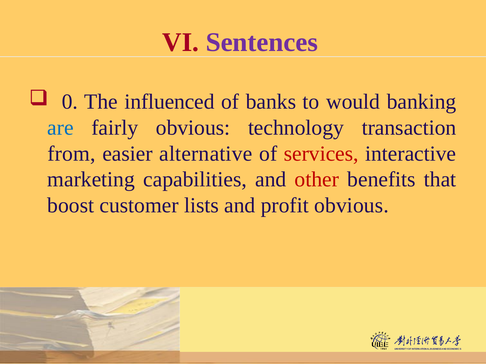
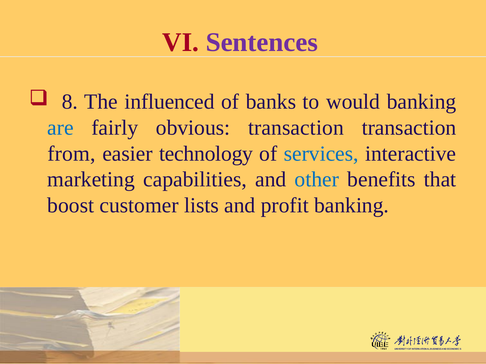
0: 0 -> 8 (70, 102)
obvious technology: technology -> transaction (296, 128)
alternative: alternative -> technology (206, 154)
services colour: red -> blue (321, 154)
other colour: red -> blue (317, 180)
profit obvious: obvious -> banking (352, 206)
